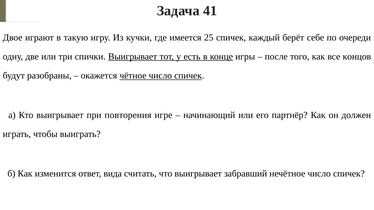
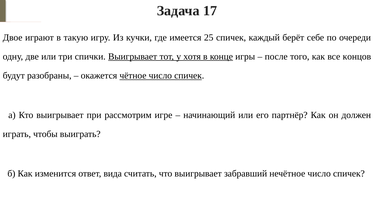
41: 41 -> 17 (210, 11)
есть: есть -> хотя (192, 57)
повторения: повторения -> рассмотрим (128, 115)
